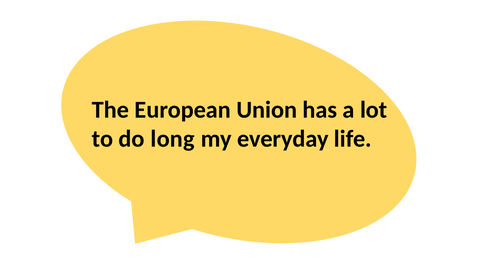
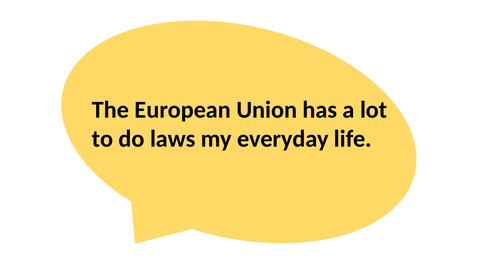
long: long -> laws (173, 139)
